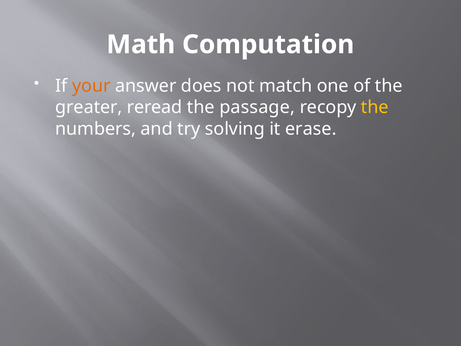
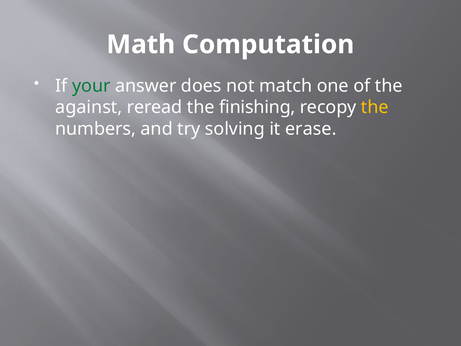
your colour: orange -> green (91, 86)
greater: greater -> against (89, 107)
passage: passage -> finishing (257, 107)
